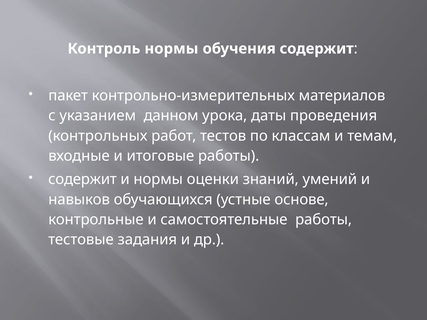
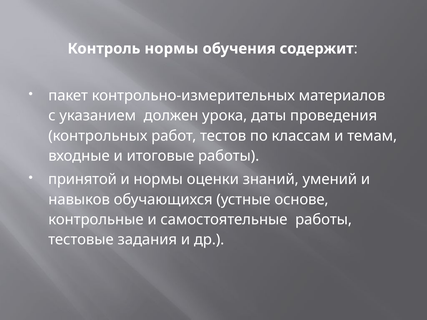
данном: данном -> должен (171, 116)
содержит: содержит -> принятой (82, 180)
